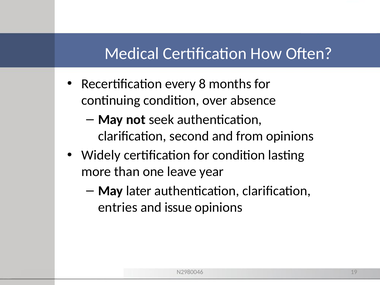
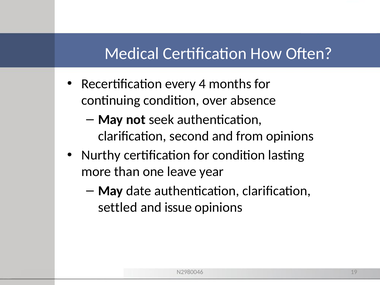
8: 8 -> 4 (202, 84)
Widely: Widely -> Nurthy (101, 155)
later: later -> date (139, 191)
entries: entries -> settled (118, 207)
